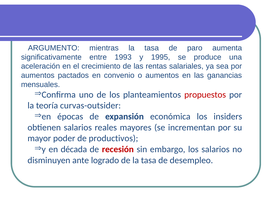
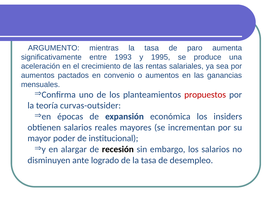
productivos: productivos -> institucional (114, 139)
década: década -> alargar (74, 150)
recesión colour: red -> black (118, 150)
